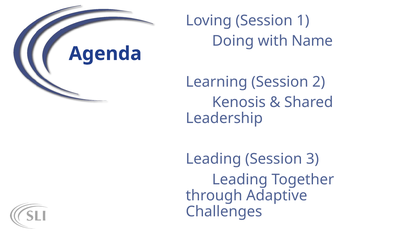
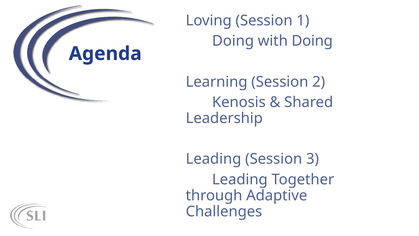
with Name: Name -> Doing (312, 41)
